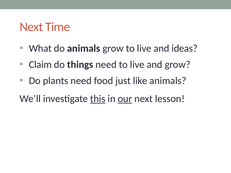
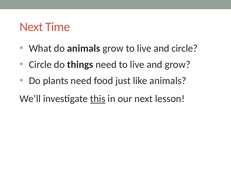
and ideas: ideas -> circle (185, 48)
Claim: Claim -> Circle (40, 65)
our underline: present -> none (125, 99)
